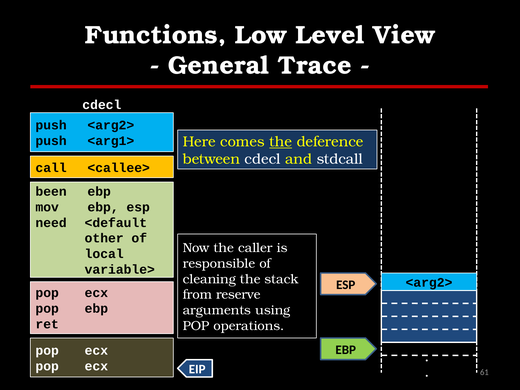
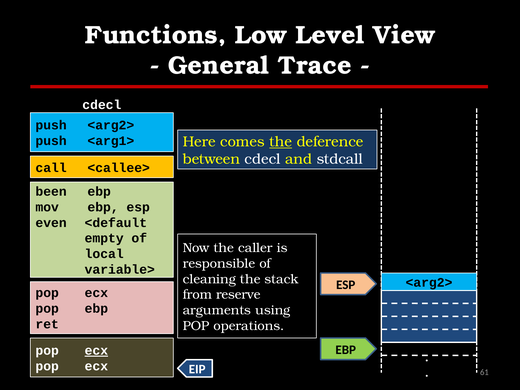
need: need -> even (51, 223)
other: other -> empty (104, 238)
ecx underline: none -> present (96, 351)
